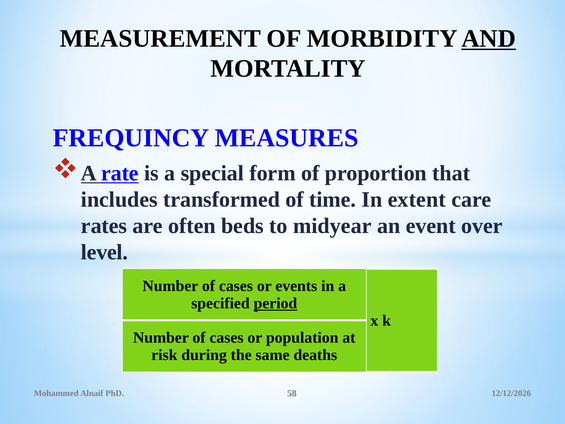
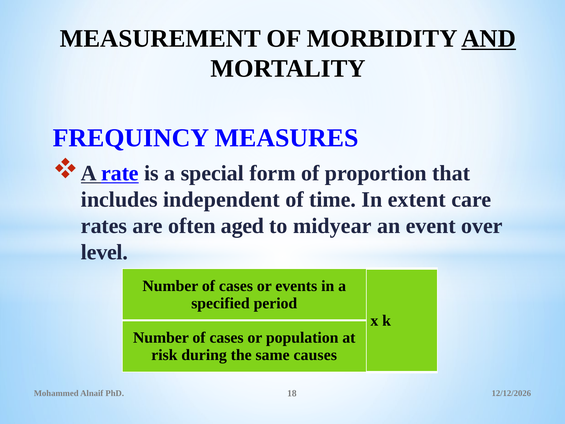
transformed: transformed -> independent (221, 199)
beds: beds -> aged (243, 226)
period underline: present -> none (275, 303)
deaths: deaths -> causes (315, 355)
58: 58 -> 18 (292, 393)
